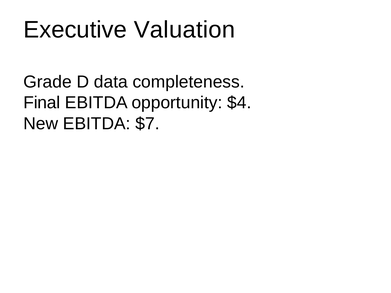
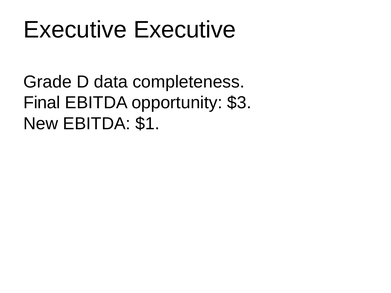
Executive Valuation: Valuation -> Executive (185, 30)
$4: $4 -> $3 (239, 103)
$7: $7 -> $1 (148, 124)
